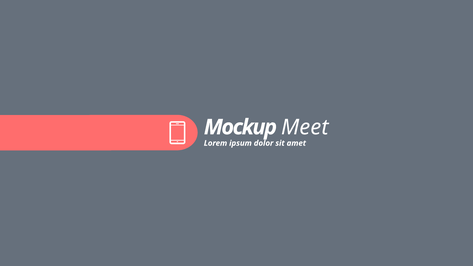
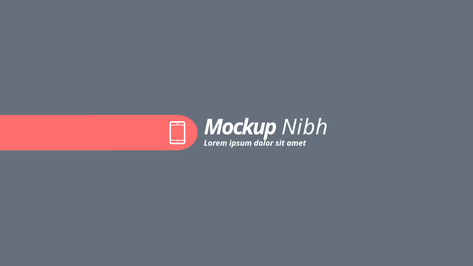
Meet: Meet -> Nibh (305, 127)
